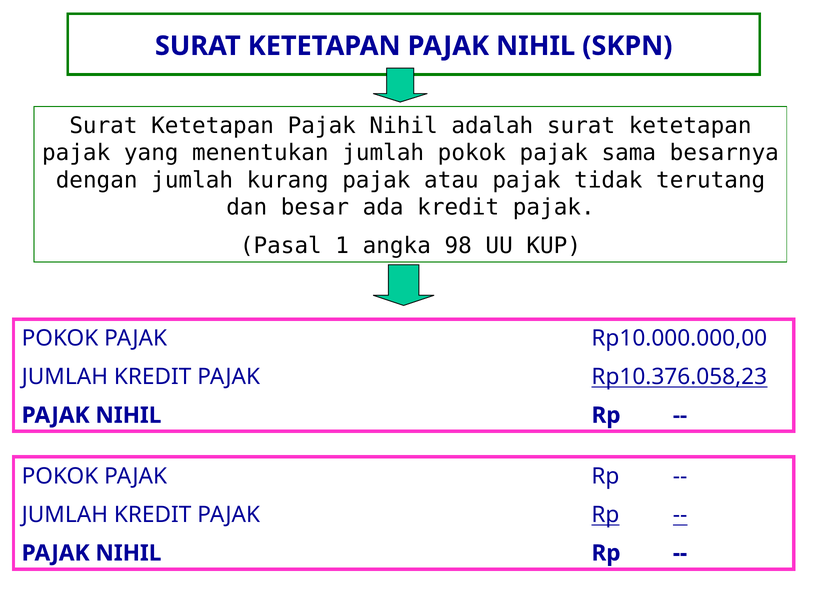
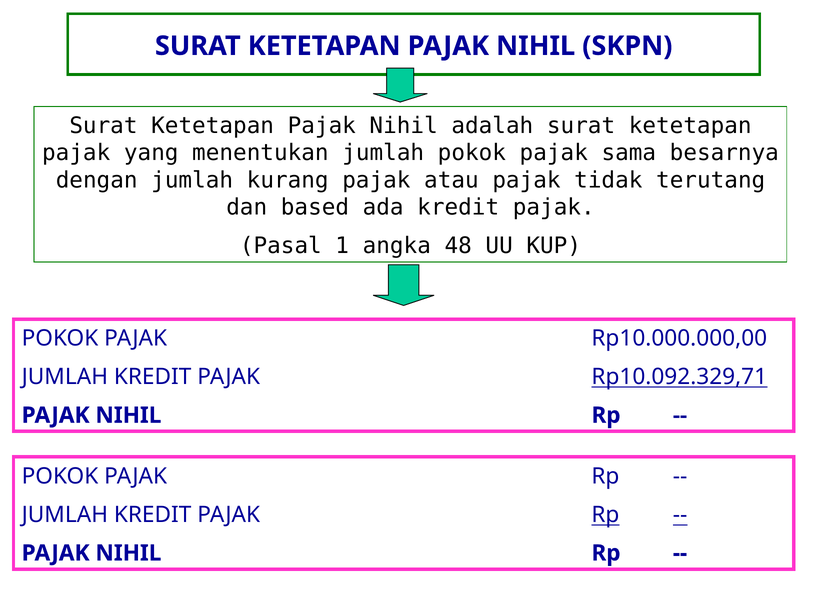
besar: besar -> based (315, 207)
98: 98 -> 48 (458, 246)
Rp10.376.058,23: Rp10.376.058,23 -> Rp10.092.329,71 (679, 376)
